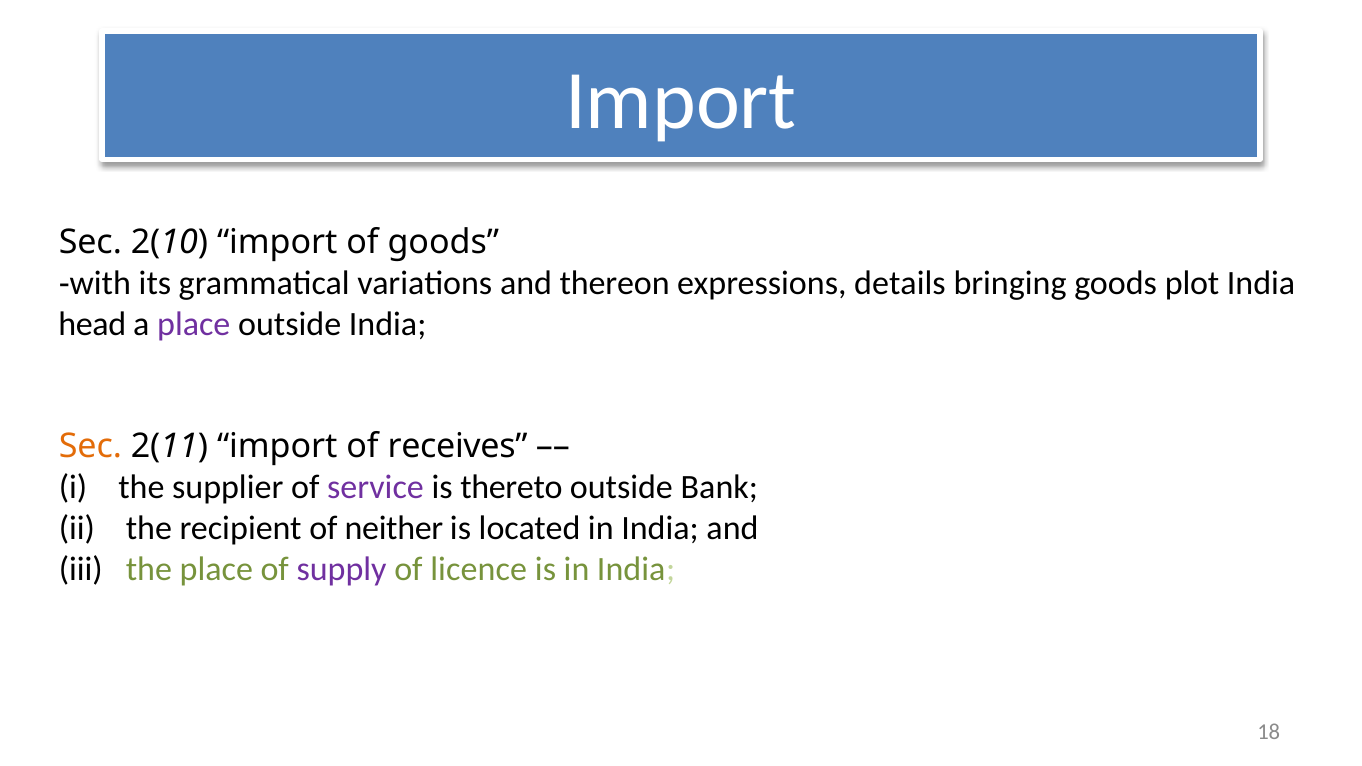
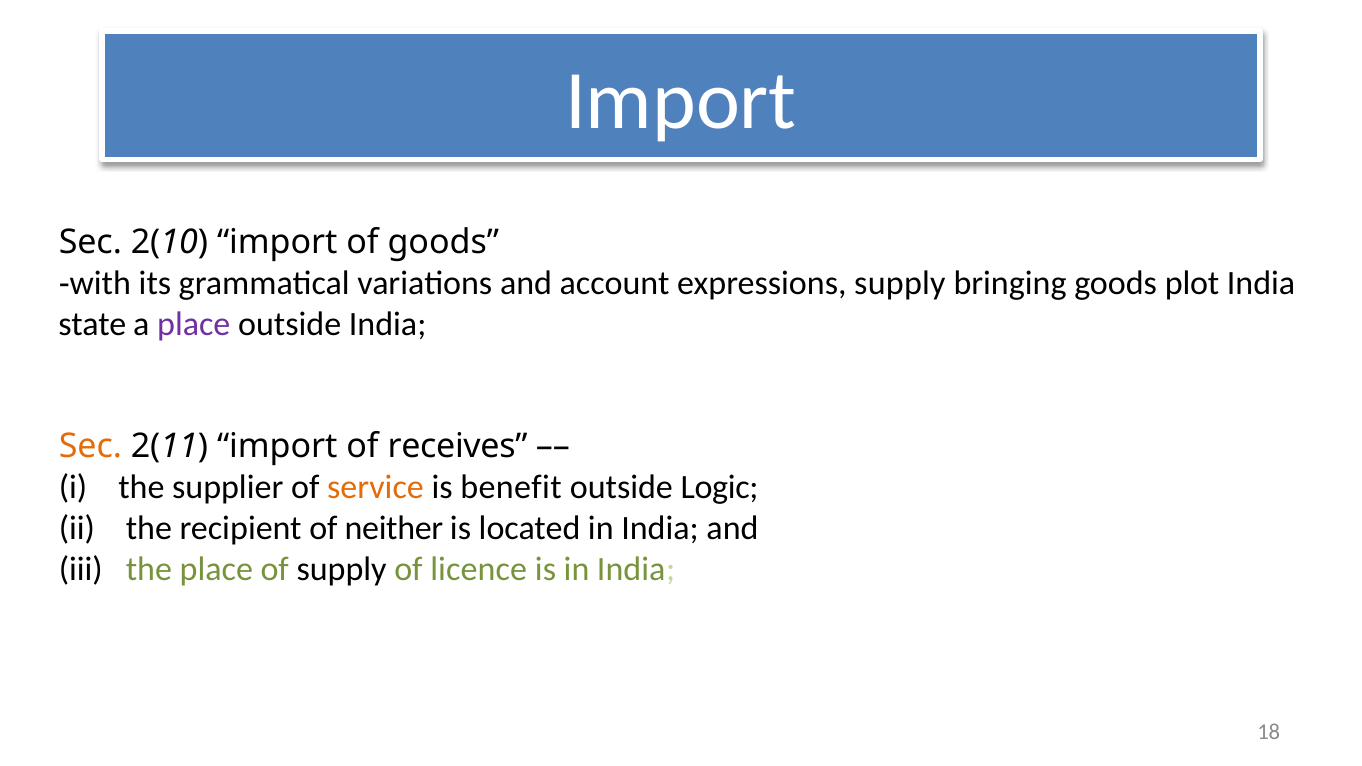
thereon: thereon -> account (615, 283)
expressions details: details -> supply (900, 283)
head: head -> state (92, 324)
service colour: purple -> orange (375, 487)
thereto: thereto -> benefit (511, 487)
Bank: Bank -> Logic (720, 487)
supply colour: purple -> black (342, 569)
